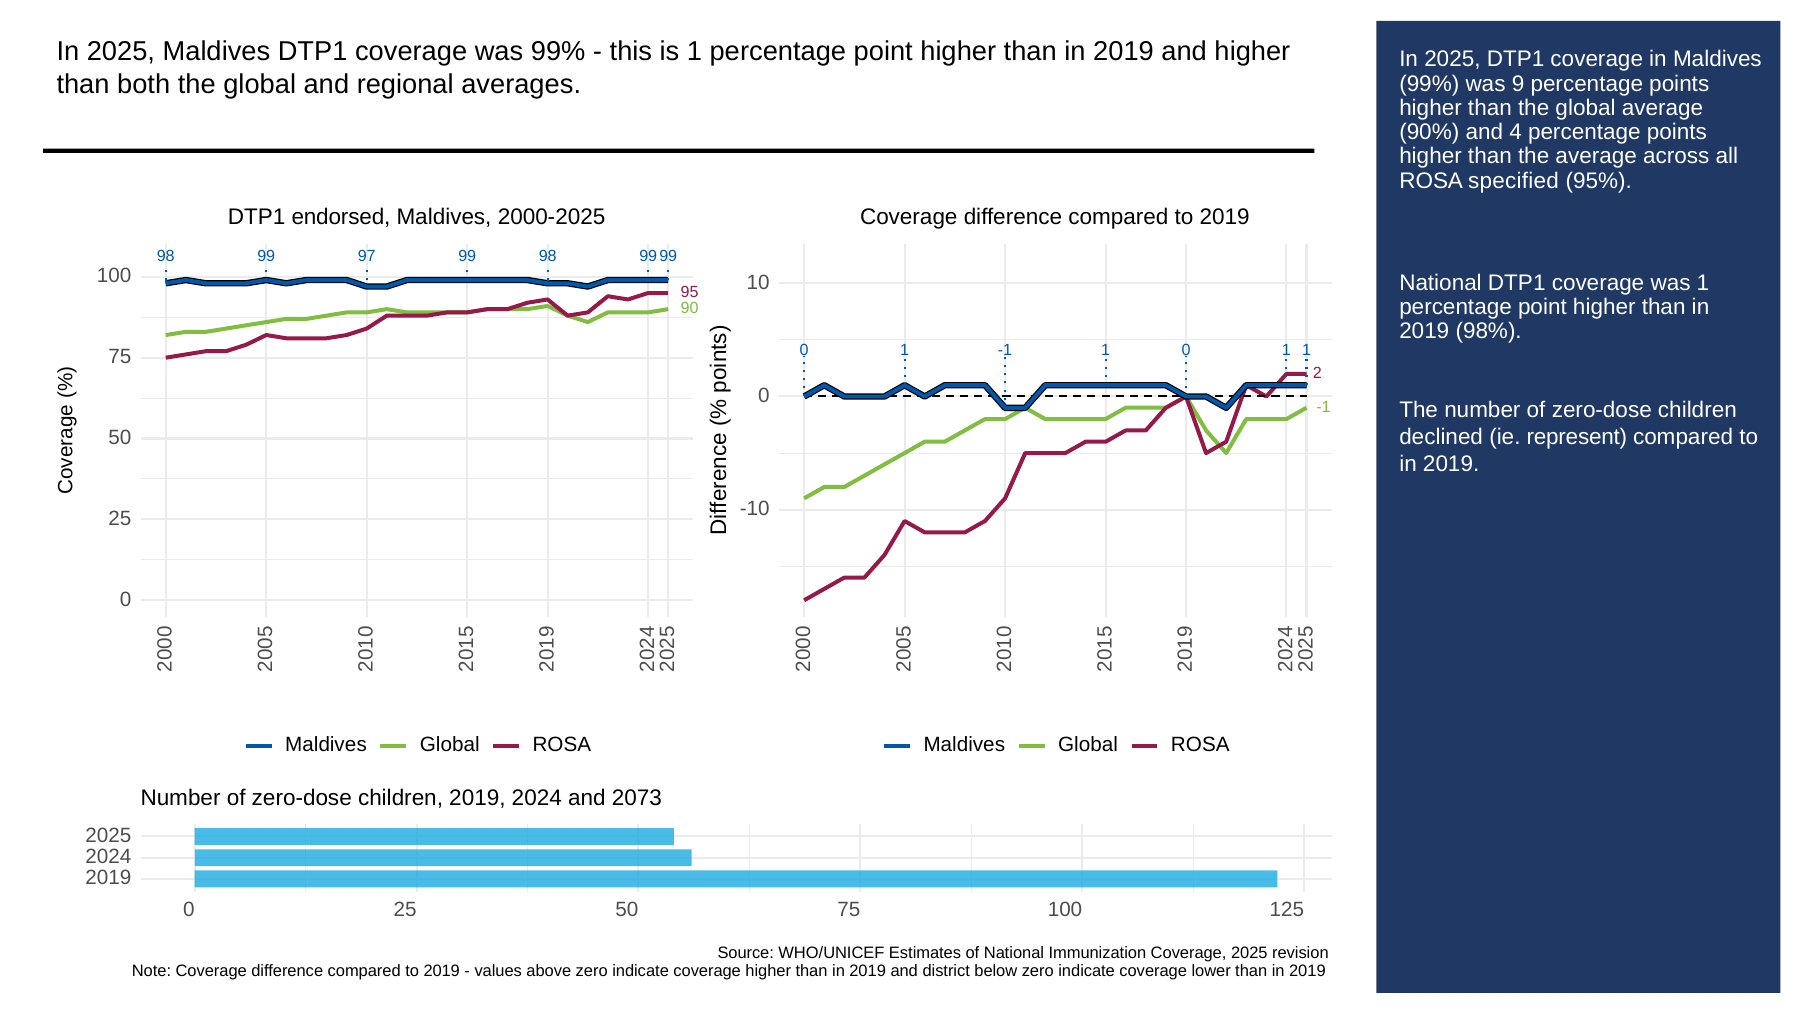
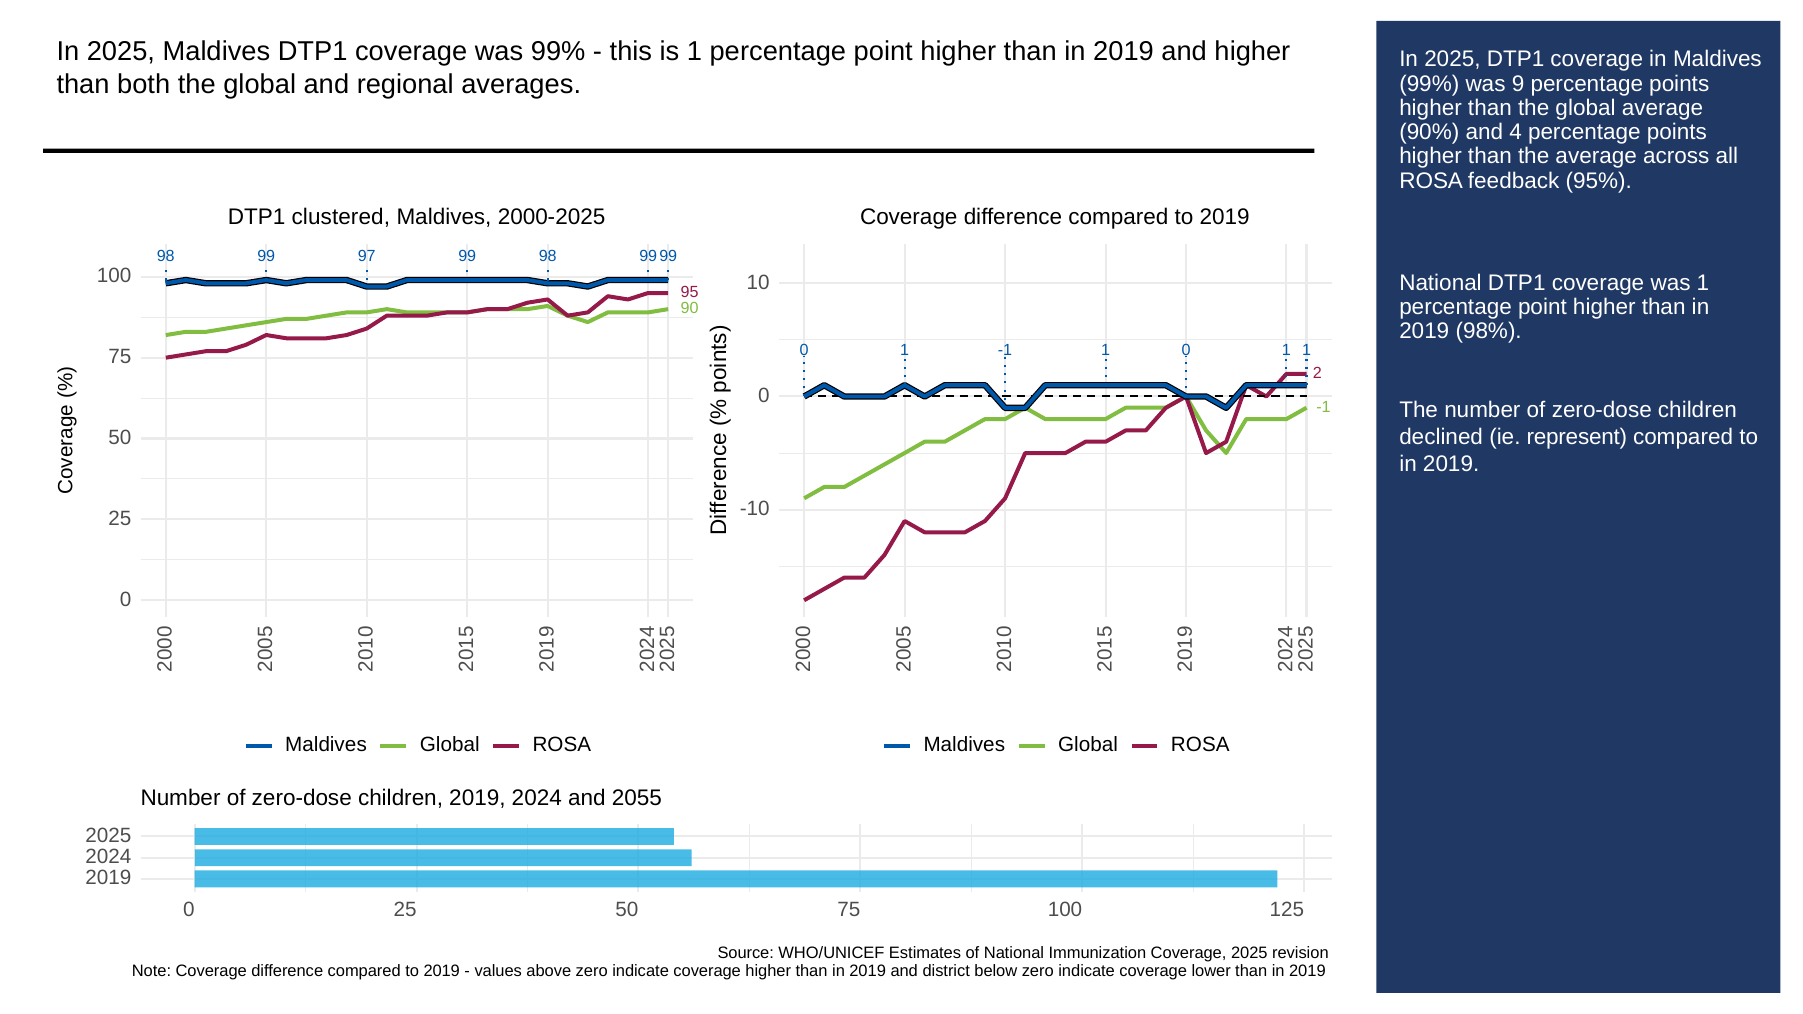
specified: specified -> feedback (1514, 181)
endorsed: endorsed -> clustered (341, 218)
2073: 2073 -> 2055 (637, 798)
